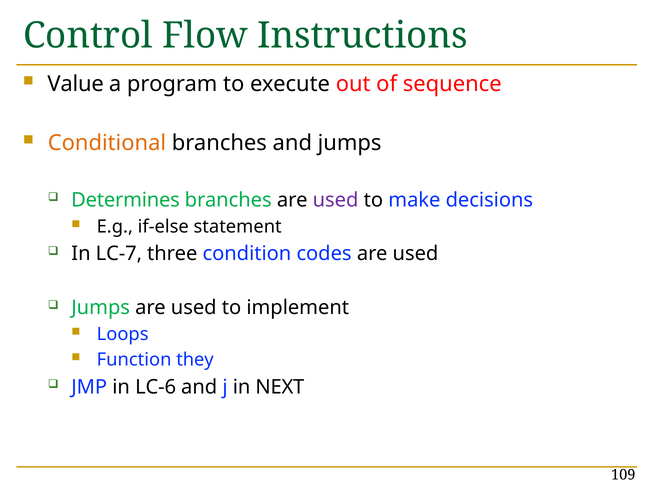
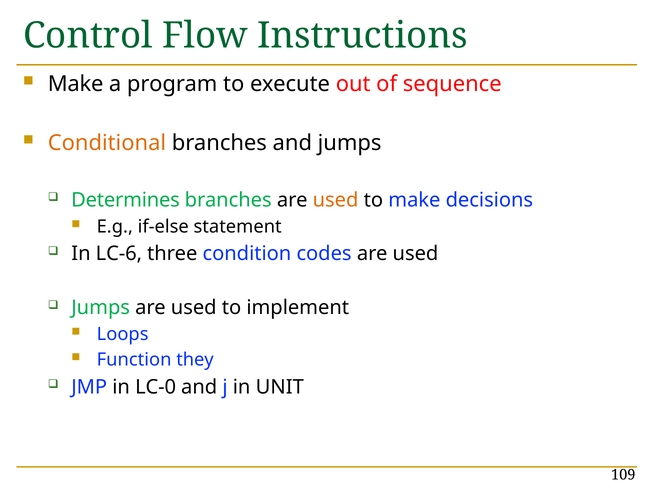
Value: Value -> Make (76, 84)
used colour: purple -> orange (336, 200)
LC-7: LC-7 -> LC-6 (119, 254)
LC-6: LC-6 -> LC-0 (156, 387)
NEXT: NEXT -> UNIT (280, 387)
